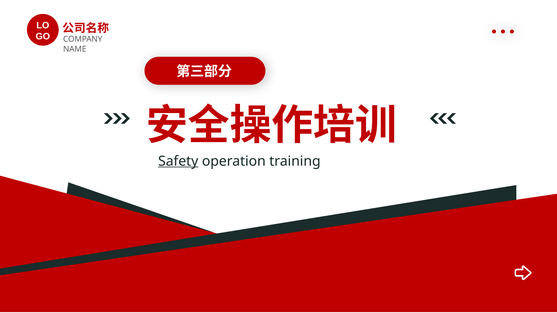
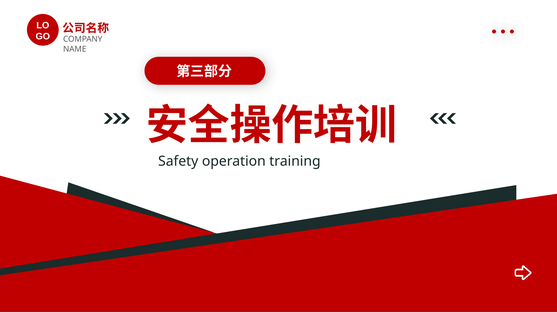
Safety underline: present -> none (178, 161)
